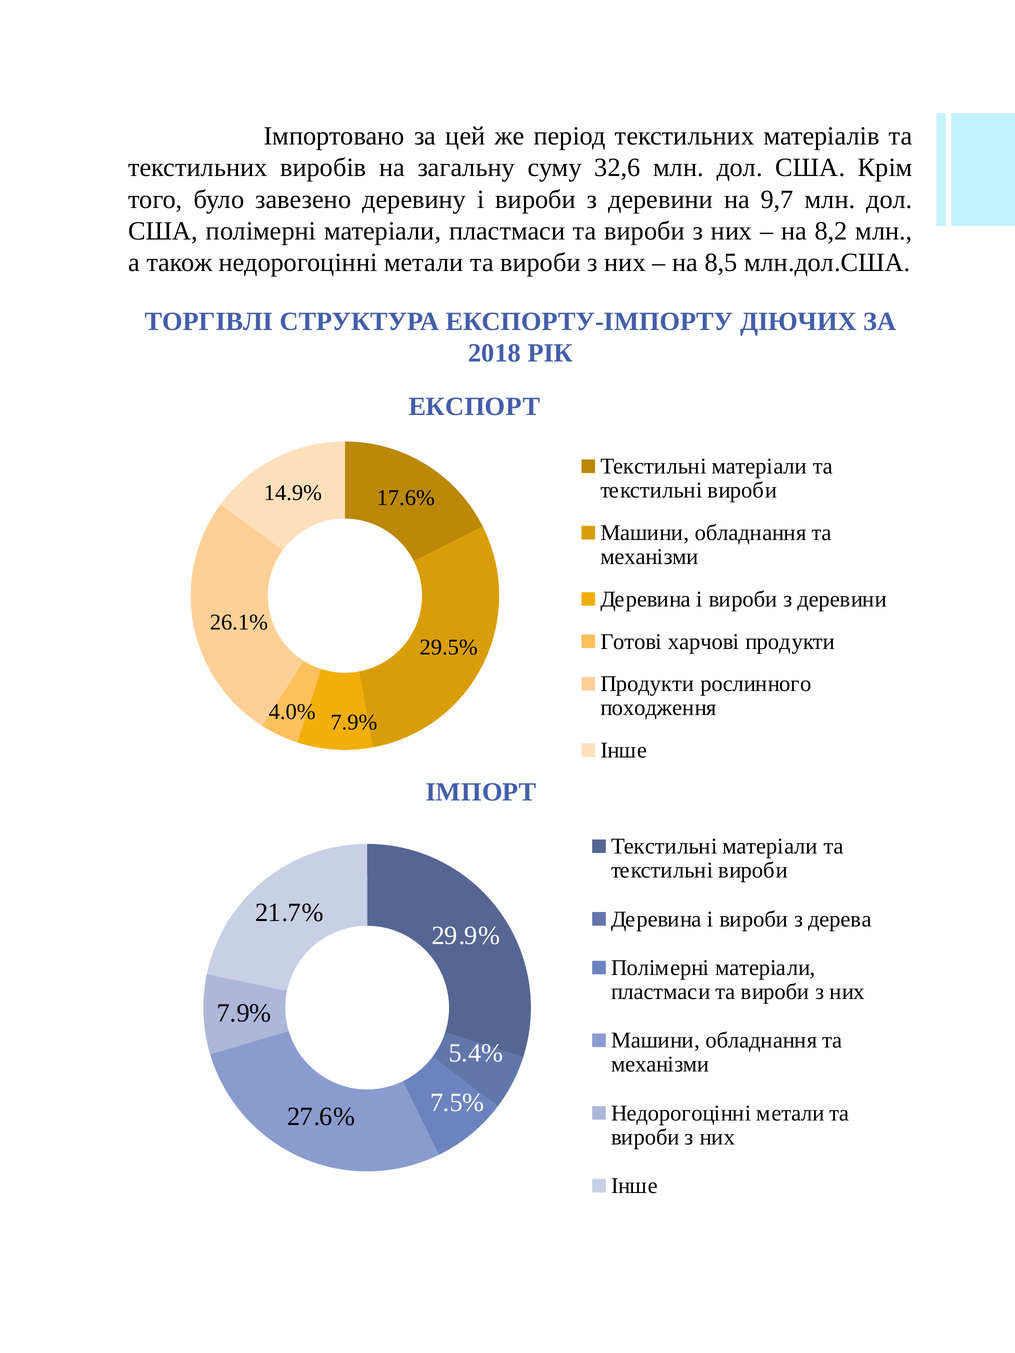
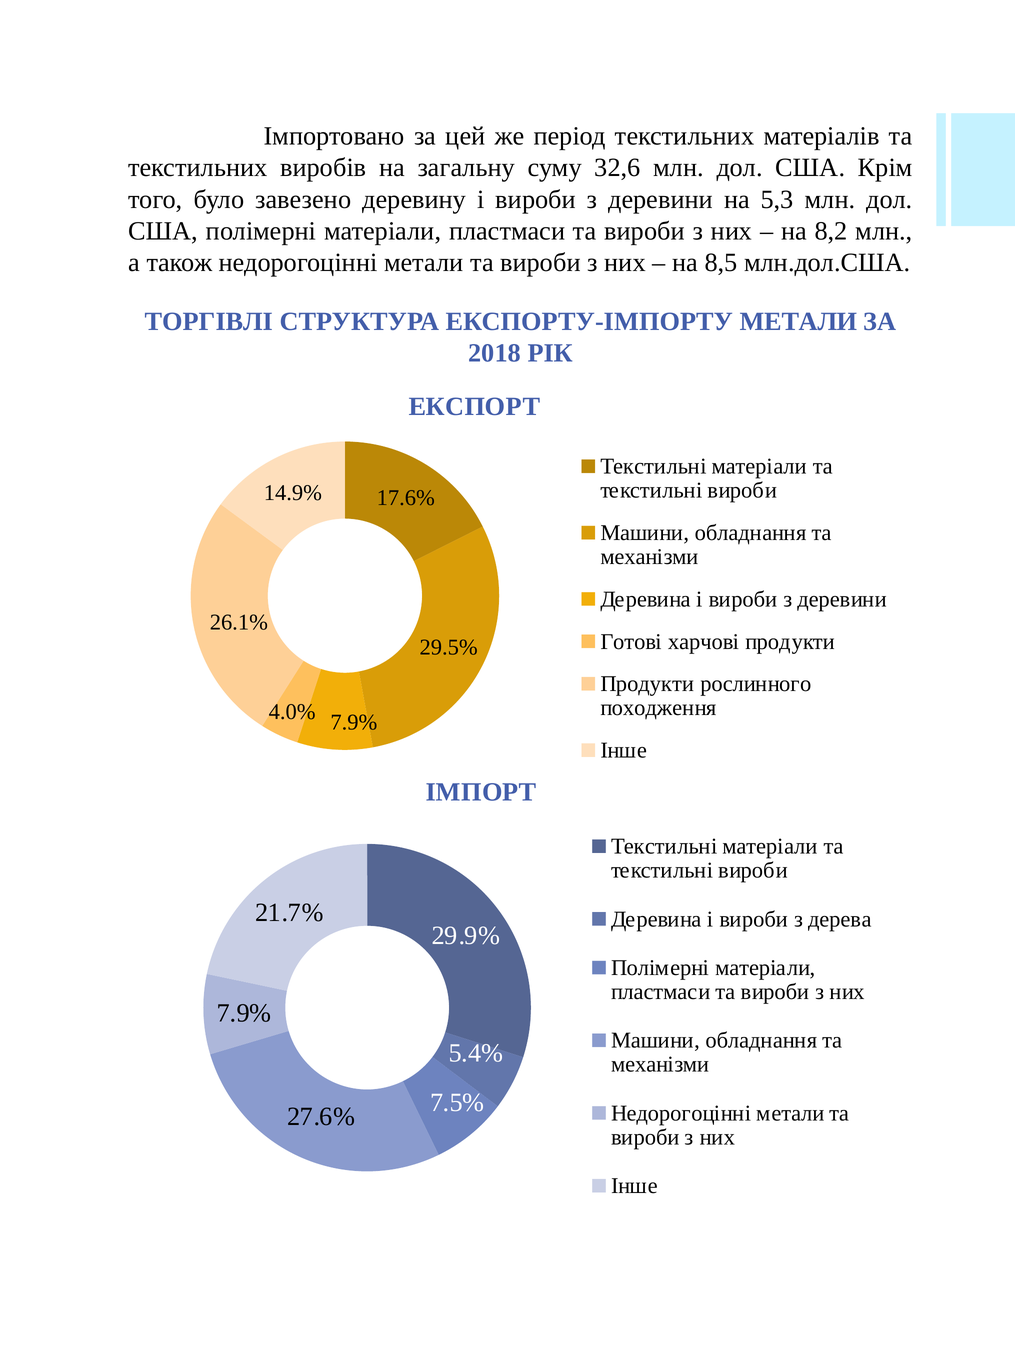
9,7: 9,7 -> 5,3 (777, 199)
ЕКСПОРТУ-ІМПОРТУ ДІЮЧИХ: ДІЮЧИХ -> МЕТАЛИ (799, 322)
